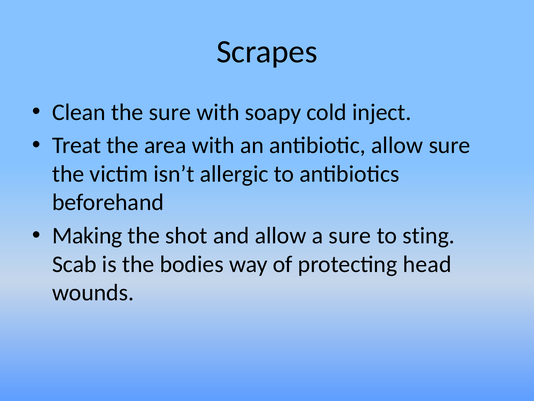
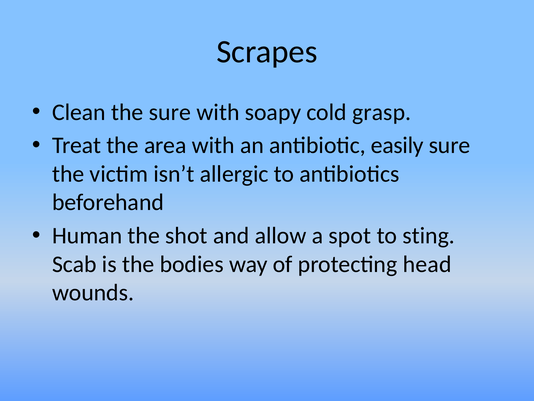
inject: inject -> grasp (382, 112)
antibiotic allow: allow -> easily (397, 145)
Making: Making -> Human (87, 235)
a sure: sure -> spot (350, 235)
